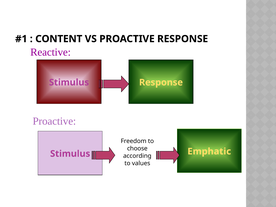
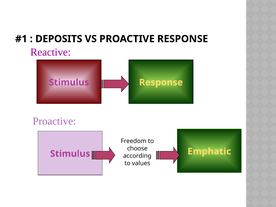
CONTENT: CONTENT -> DEPOSITS (59, 39)
